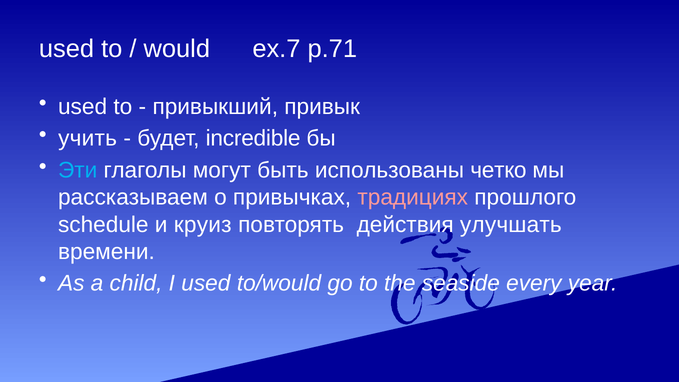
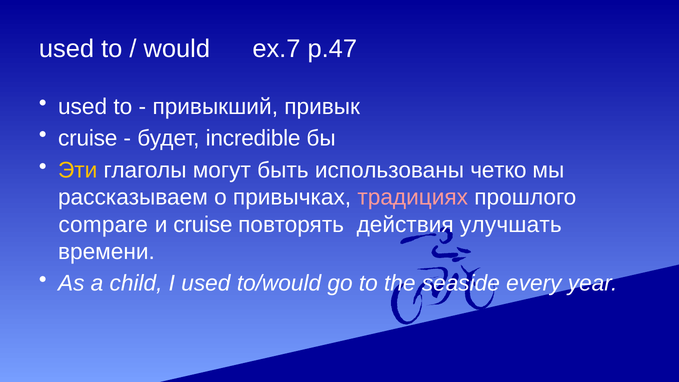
p.71: p.71 -> p.47 (332, 49)
учить: учить -> cruise (88, 138)
Эти colour: light blue -> yellow (78, 170)
schedule: schedule -> compare (103, 225)
и круиз: круиз -> cruise (203, 225)
